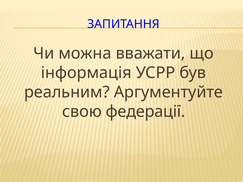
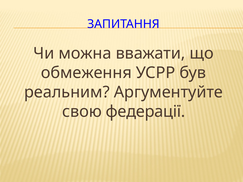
інформація: інформація -> обмеження (86, 73)
